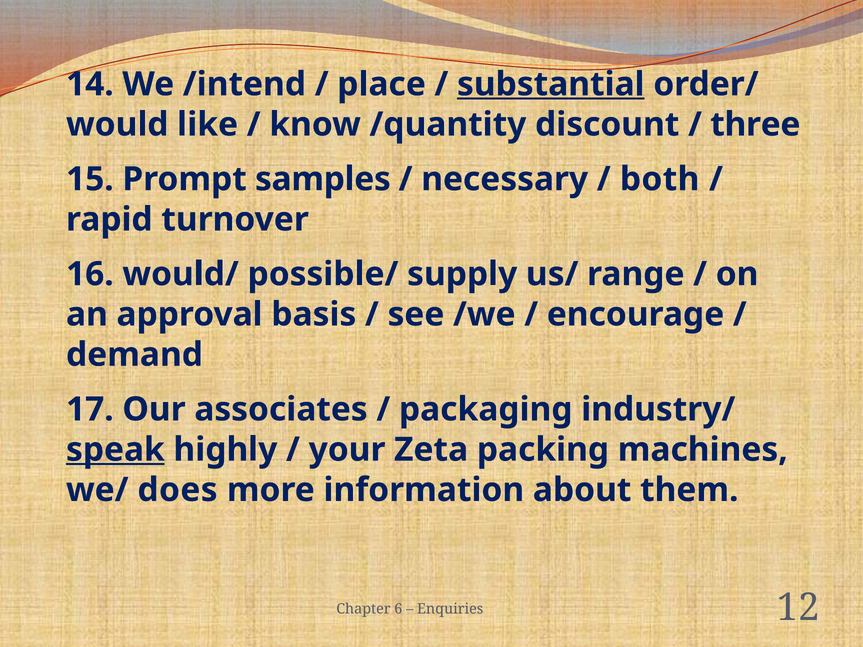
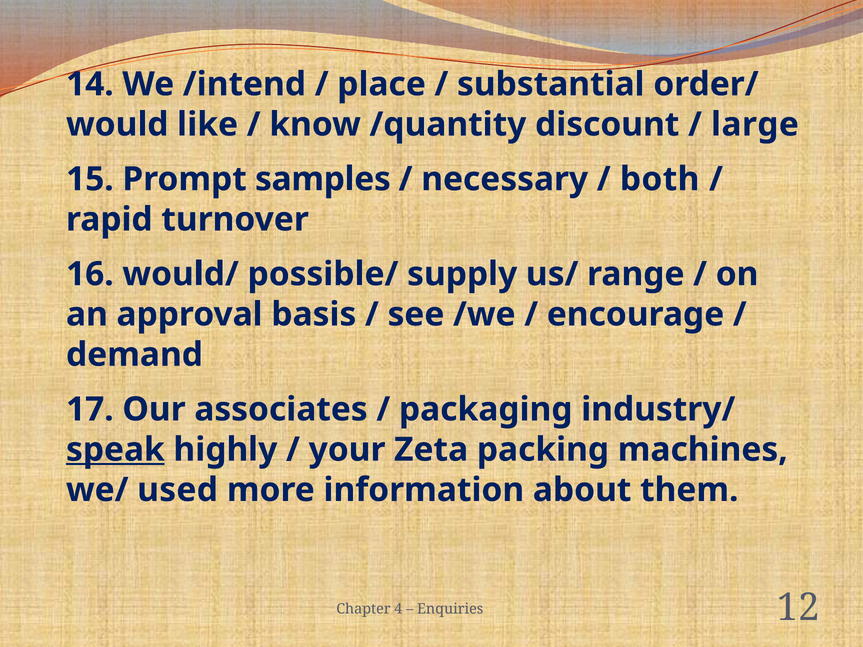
substantial underline: present -> none (551, 84)
three: three -> large (755, 125)
does: does -> used (178, 490)
6: 6 -> 4 (398, 609)
